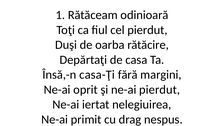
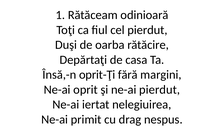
casa-Ţi: casa-Ţi -> oprit-Ţi (97, 75)
